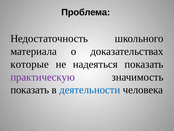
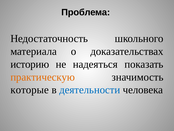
которые: которые -> историю (30, 64)
практическую colour: purple -> orange (43, 77)
показать: показать -> которые (30, 90)
